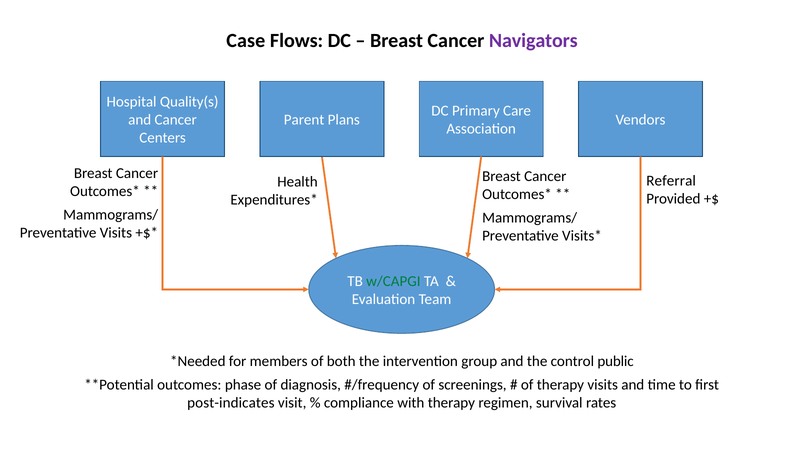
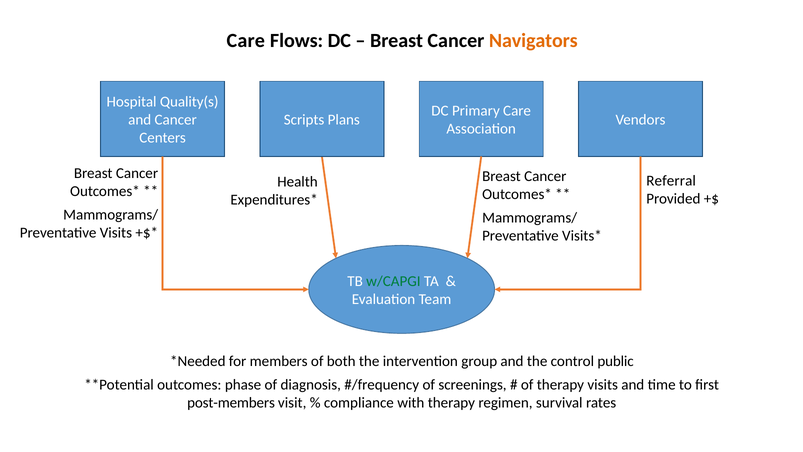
Case: Case -> Care (246, 40)
Navigators colour: purple -> orange (533, 40)
Parent: Parent -> Scripts (304, 120)
post-indicates: post-indicates -> post-members (231, 402)
